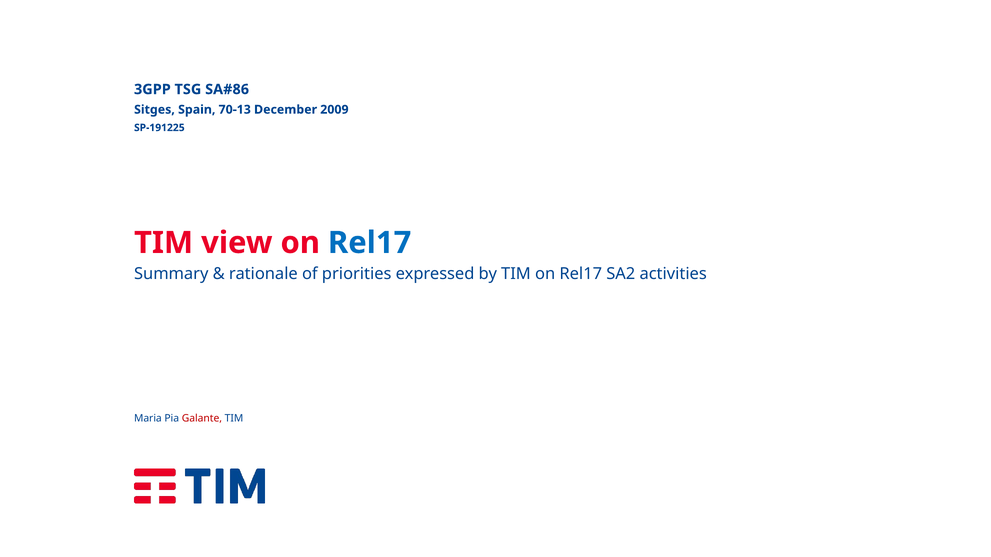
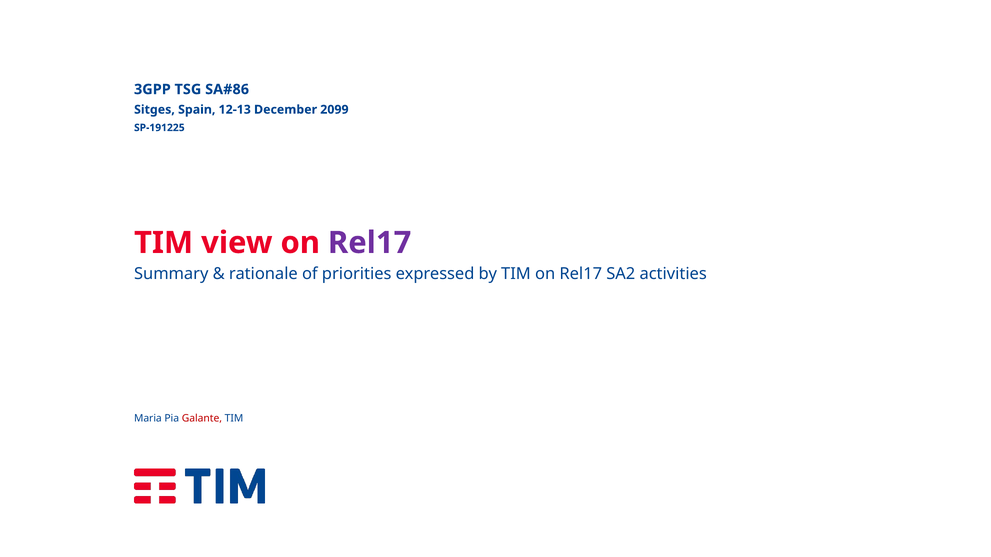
70-13: 70-13 -> 12-13 (235, 110)
2009: 2009 -> 2099 (334, 110)
Rel17 colour: blue -> purple (370, 243)
